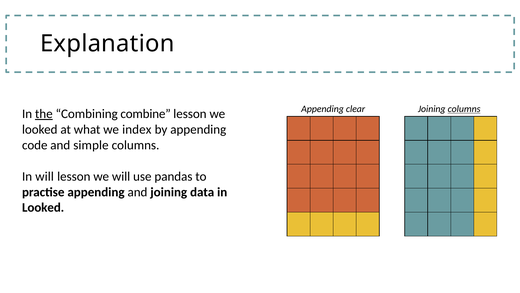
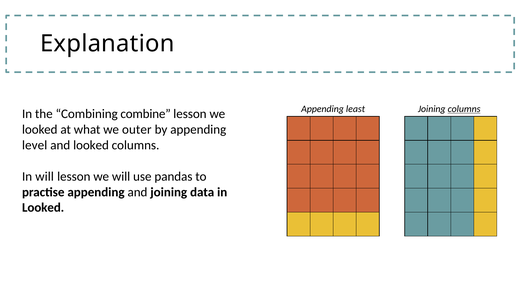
clear: clear -> least (356, 109)
the underline: present -> none (44, 114)
index: index -> outer (137, 129)
code: code -> level (35, 145)
and simple: simple -> looked (91, 145)
